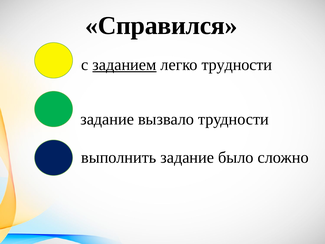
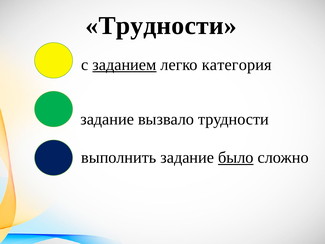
Справился: Справился -> Трудности (161, 26)
легко трудности: трудности -> категория (237, 65)
было underline: none -> present (236, 157)
